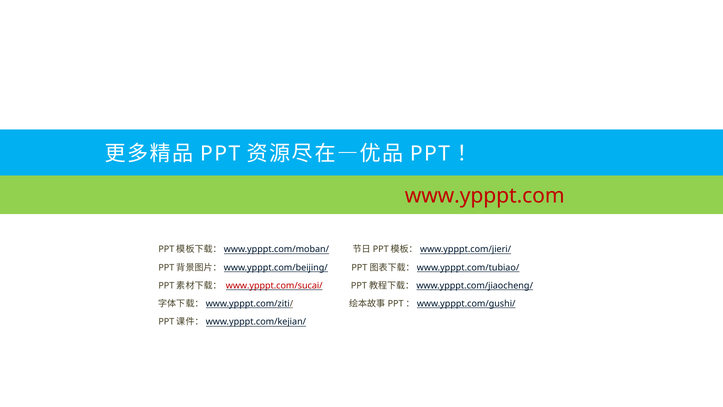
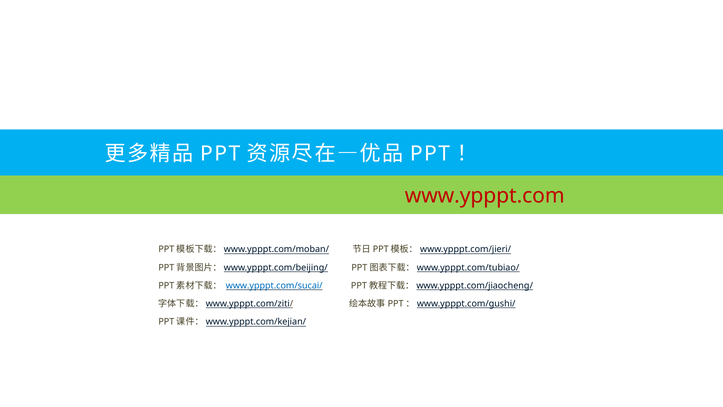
www.ypppt.com/sucai/ colour: red -> blue (274, 285)
